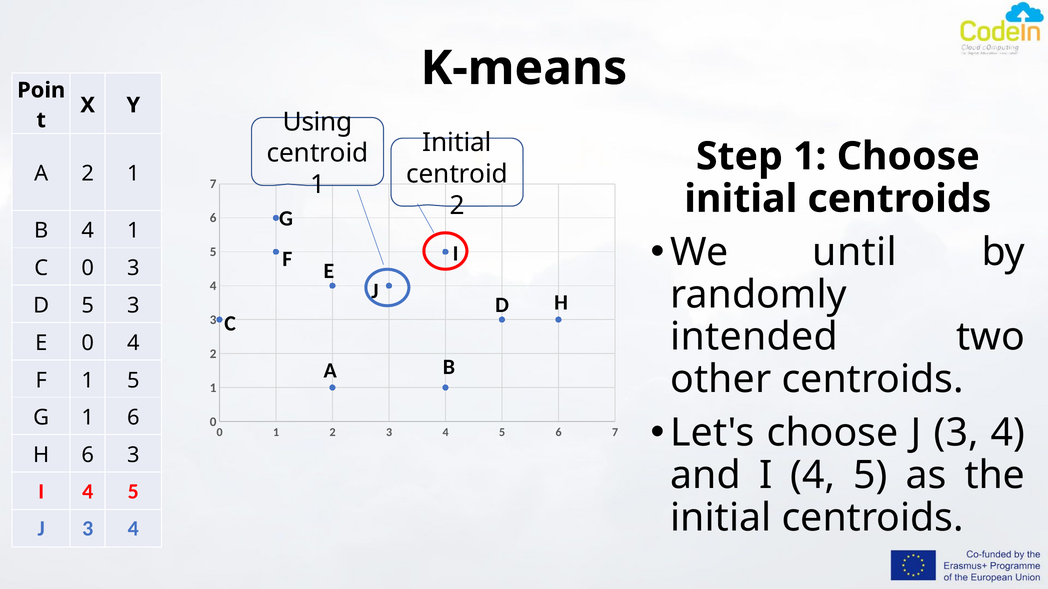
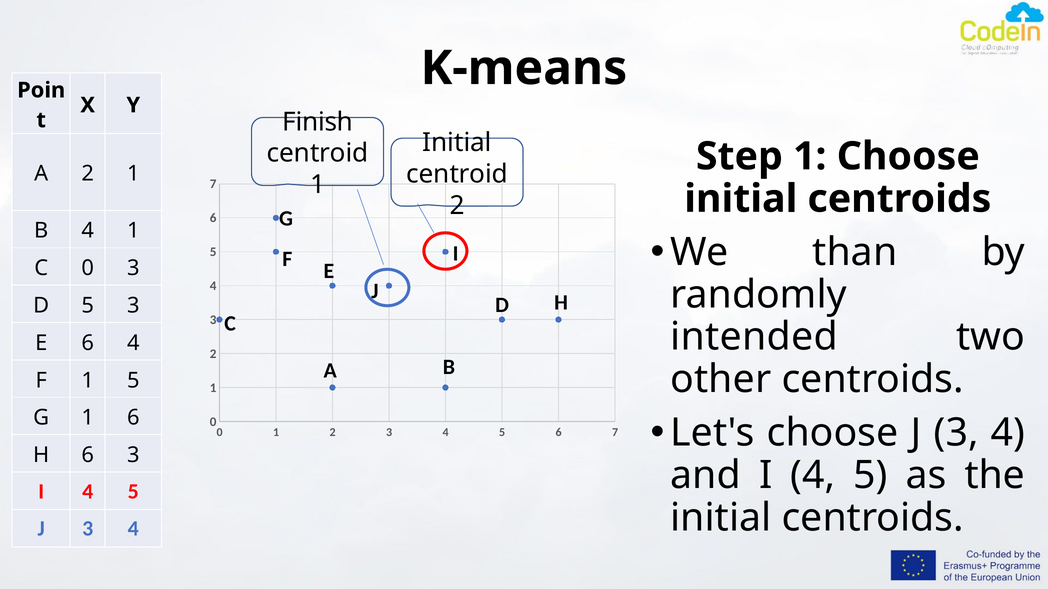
Using: Using -> Finish (318, 122)
until: until -> than (855, 252)
E 0: 0 -> 6 (88, 343)
